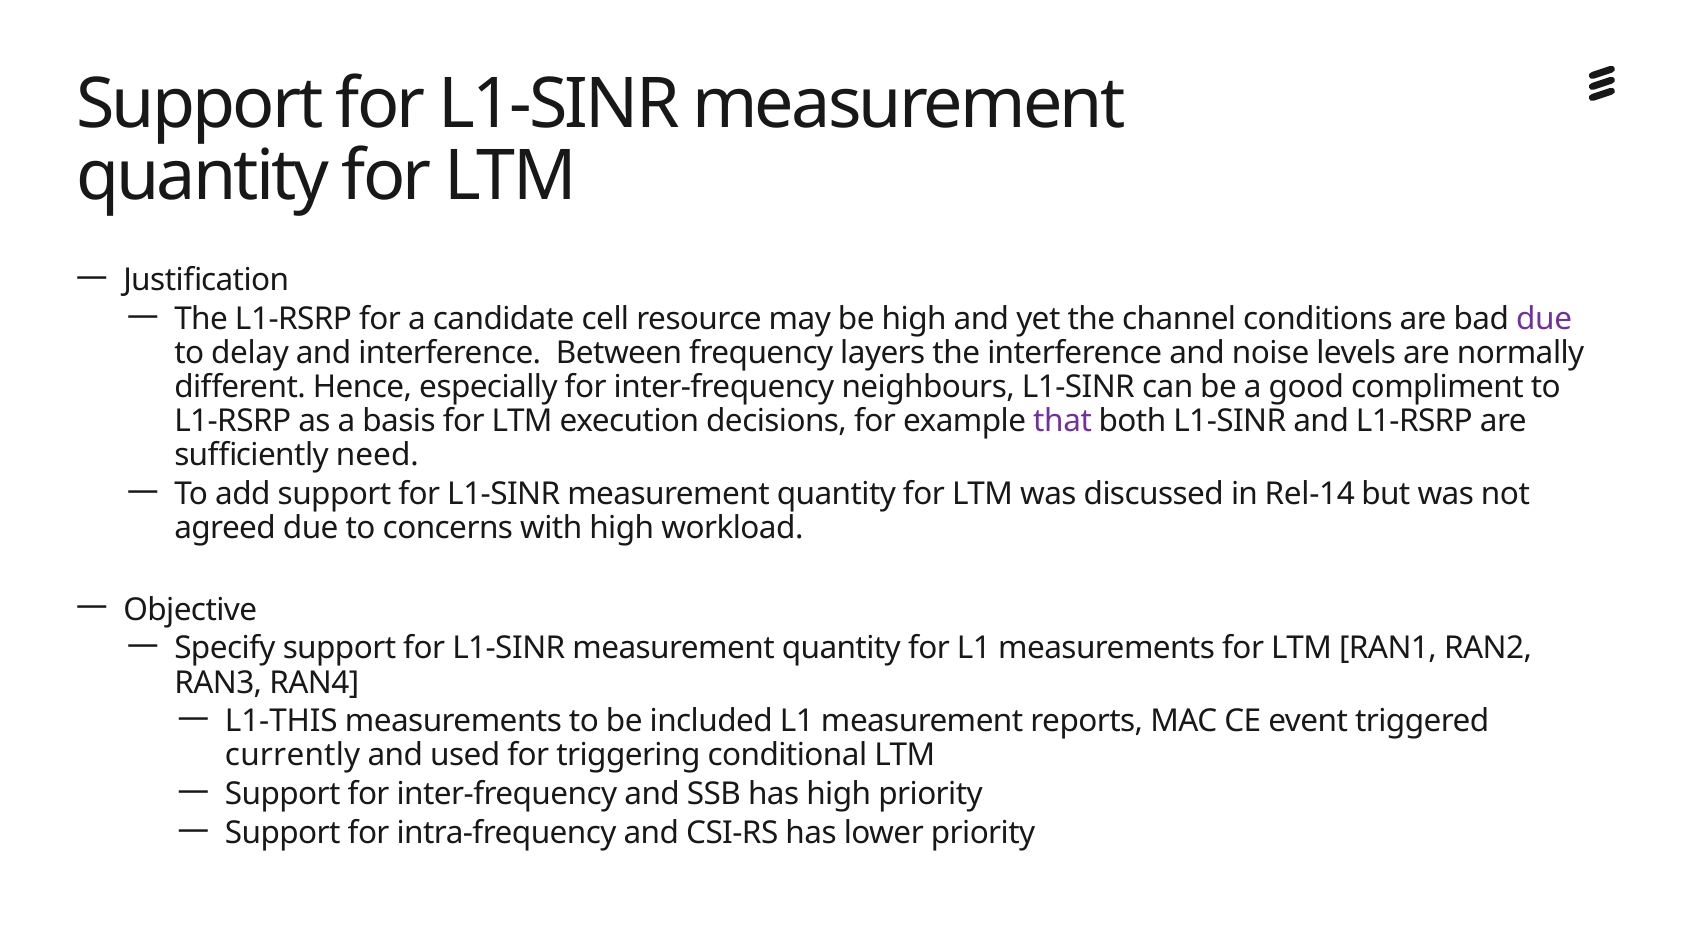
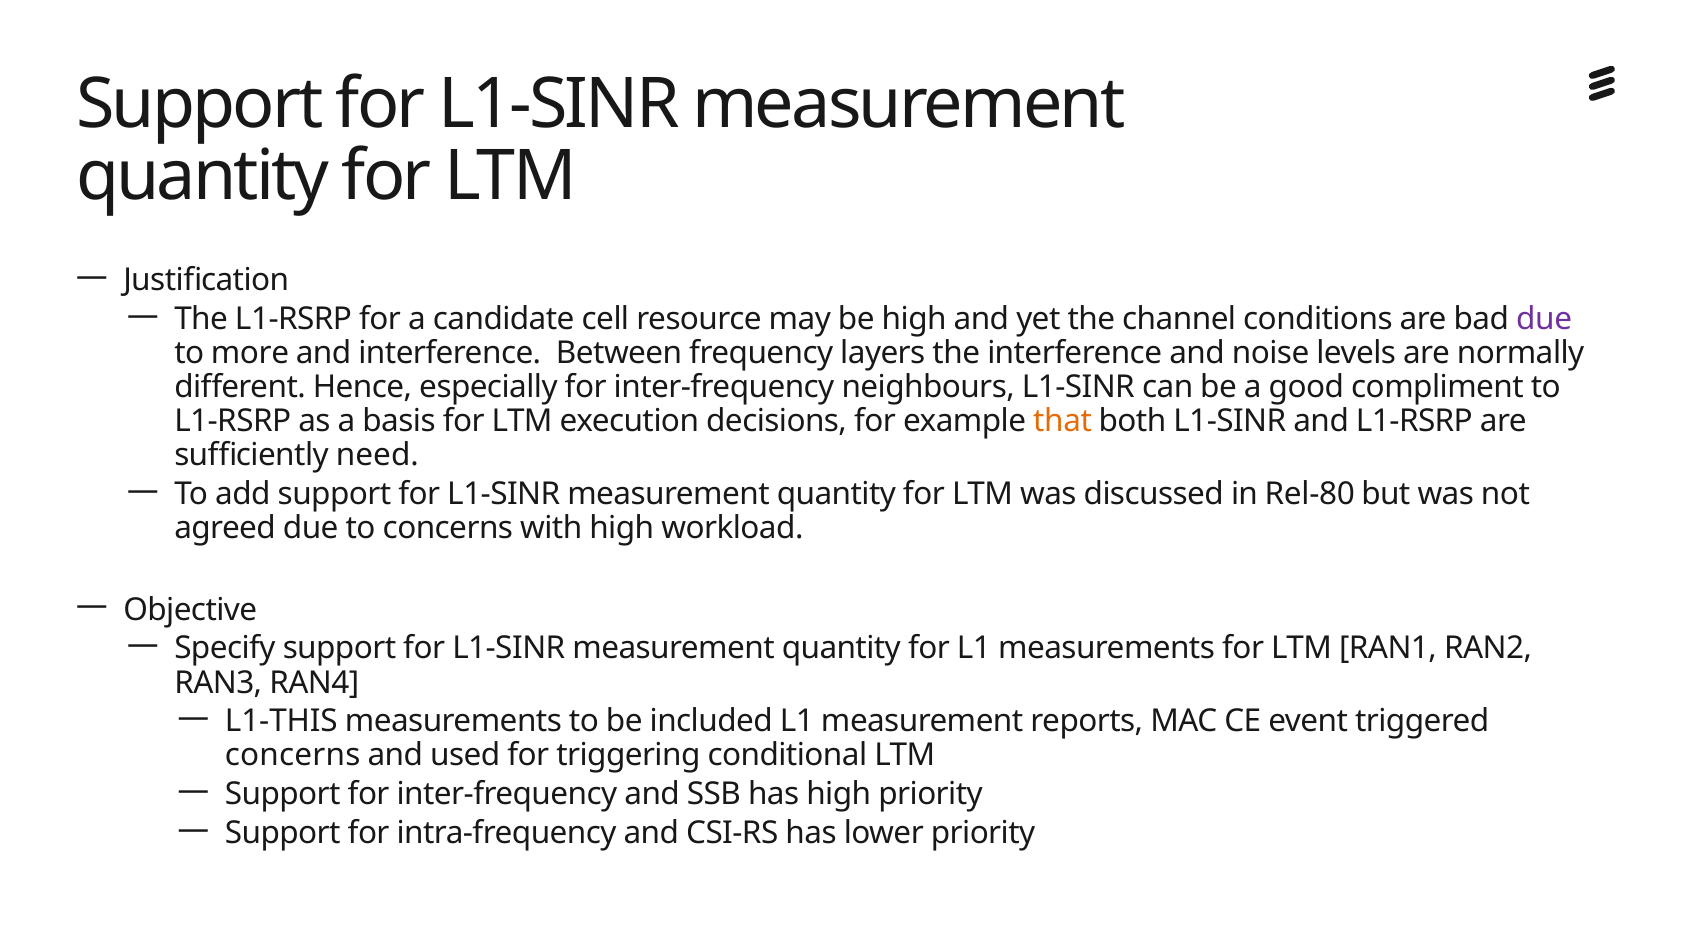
delay: delay -> more (250, 353)
that colour: purple -> orange (1063, 421)
Rel-14: Rel-14 -> Rel-80 (1310, 494)
currently: currently -> concerns (293, 755)
